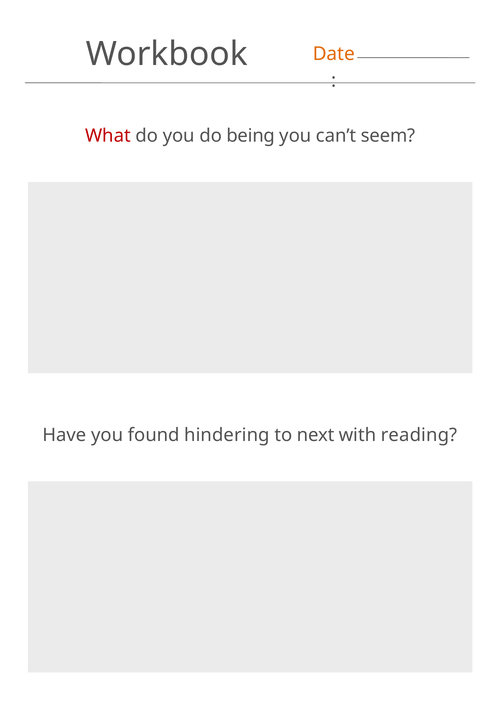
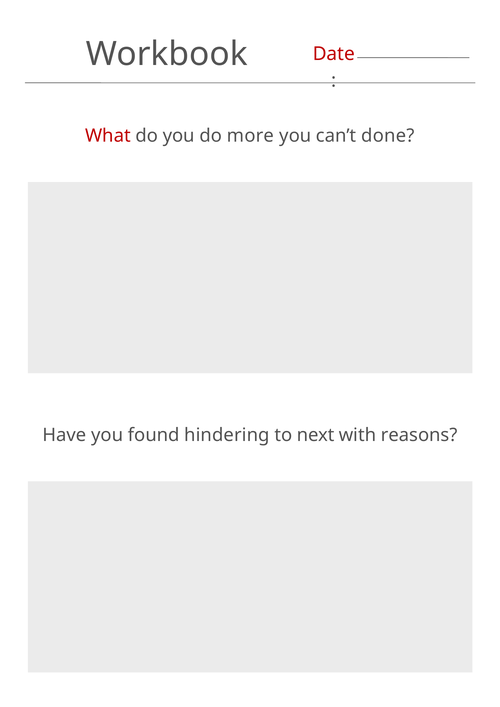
Date colour: orange -> red (334, 54)
being: being -> more (251, 136)
seem: seem -> done (388, 136)
reading: reading -> reasons (419, 435)
